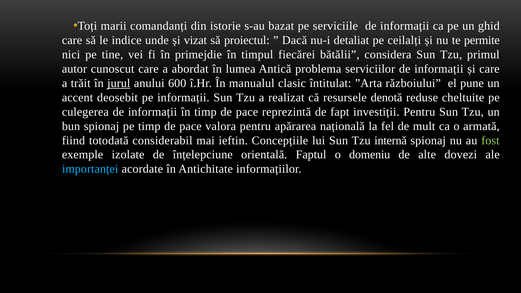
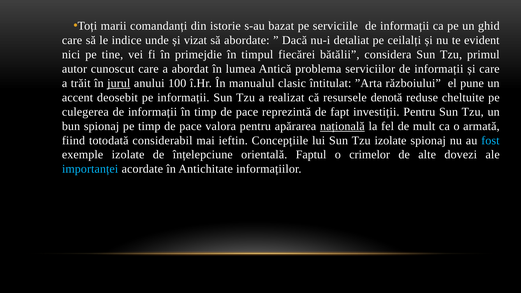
proiectul: proiectul -> abordate (247, 40)
permite: permite -> evident (482, 40)
600: 600 -> 100 (177, 83)
națională underline: none -> present (342, 126)
Tzu internă: internă -> izolate (391, 140)
fost colour: light green -> light blue (490, 140)
domeniu: domeniu -> crimelor (370, 155)
